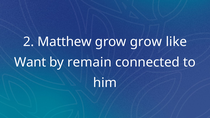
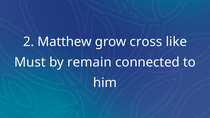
grow grow: grow -> cross (146, 42)
Want: Want -> Must (30, 62)
